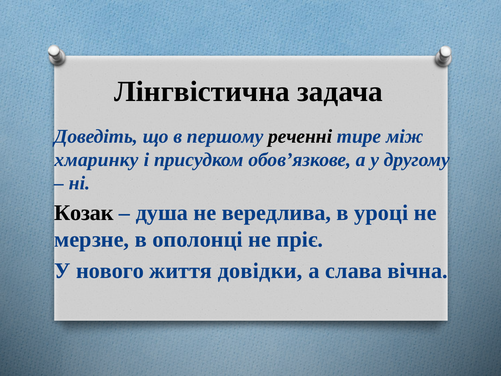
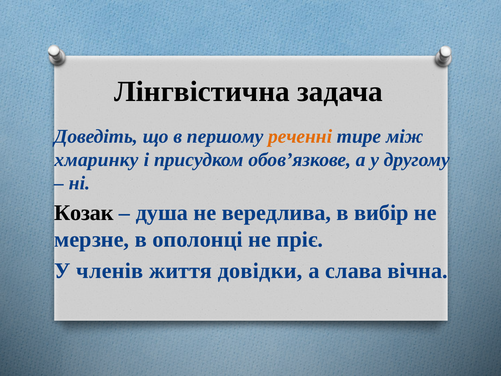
реченні colour: black -> orange (300, 136)
уроці: уроці -> вибір (381, 213)
нового: нового -> членів (110, 271)
